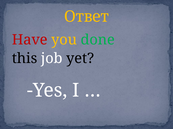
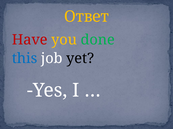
this colour: black -> blue (25, 59)
